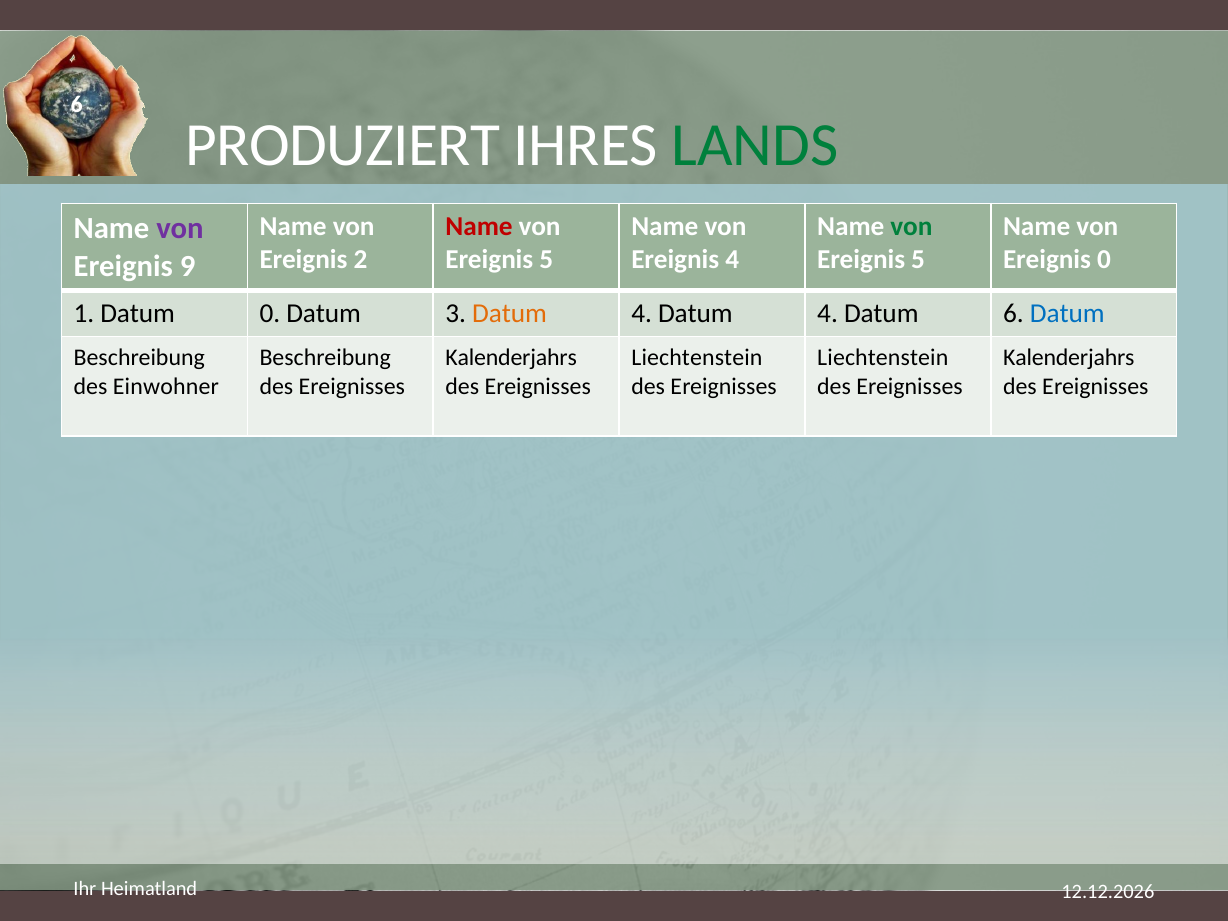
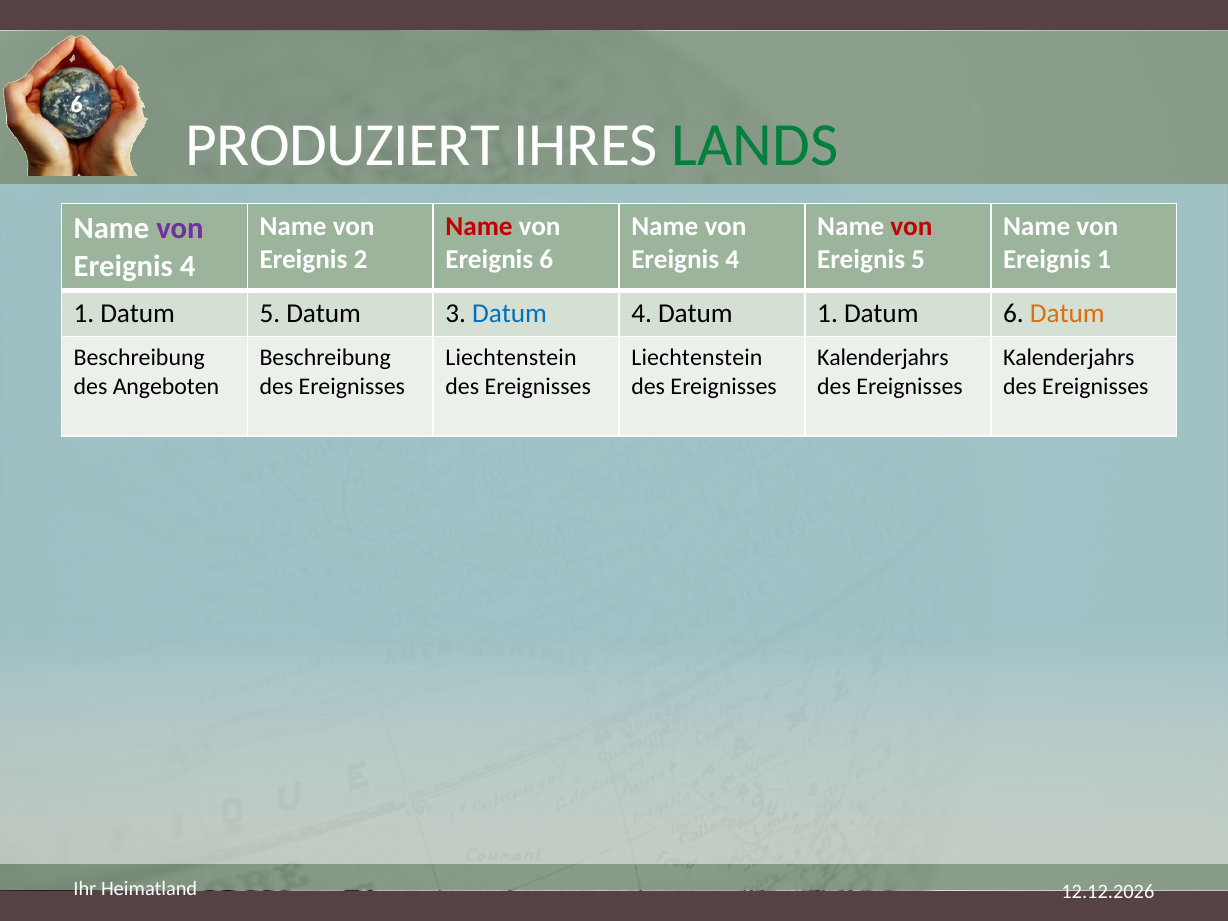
von colour: green -> red (911, 227)
5: 5 -> 6 (546, 260)
Ereignis 0: 0 -> 1 (1104, 260)
9: 9 -> 4 (188, 266)
Datum 0: 0 -> 5 (270, 314)
Datum colour: orange -> blue (510, 314)
4 Datum 4: 4 -> 1 (828, 314)
Datum colour: blue -> orange (1067, 314)
Kalenderjahrs: Kalenderjahrs -> Liechtenstein (511, 357)
Liechtenstein: Liechtenstein -> Kalenderjahrs (883, 357)
Einwohner: Einwohner -> Angeboten (166, 386)
